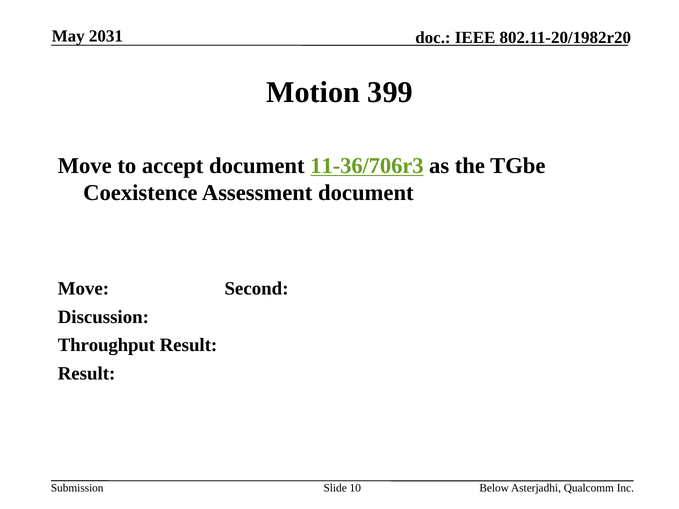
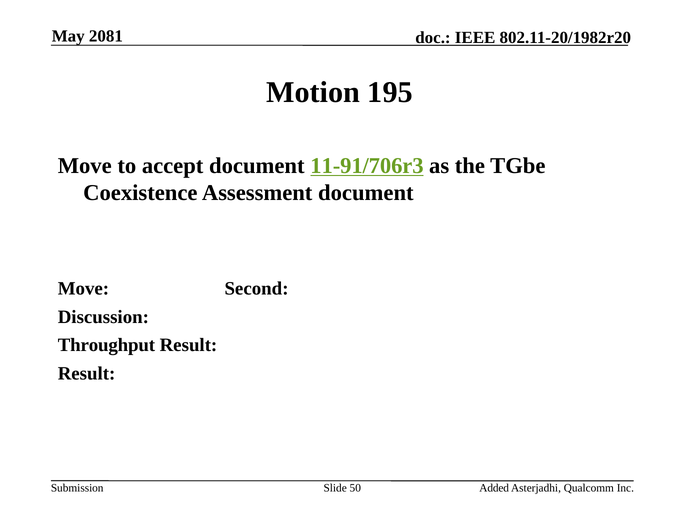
2031: 2031 -> 2081 (106, 36)
399: 399 -> 195 (390, 93)
11-36/706r3: 11-36/706r3 -> 11-91/706r3 (367, 166)
10: 10 -> 50 (355, 488)
Below: Below -> Added (494, 488)
